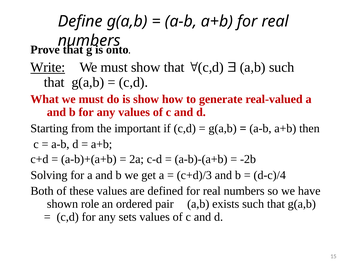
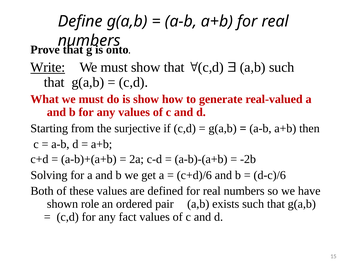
important: important -> surjective (137, 128)
c+d)/3: c+d)/3 -> c+d)/6 (194, 175)
d-c)/4: d-c)/4 -> d-c)/6 (270, 175)
sets: sets -> fact (128, 216)
